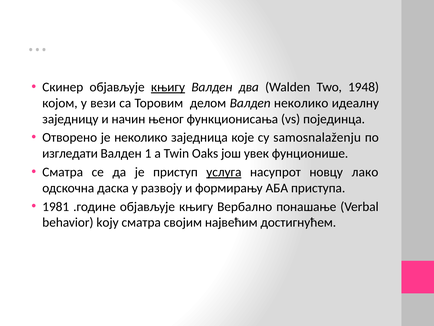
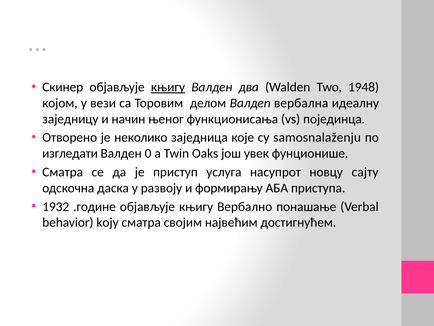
Валдеn неколико: неколико -> вербална (301, 103)
1: 1 -> 0 (148, 153)
услуга underline: present -> none (224, 172)
лако: лако -> сајту (365, 172)
1981: 1981 -> 1932 (56, 206)
